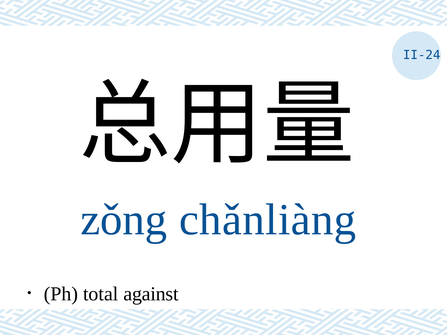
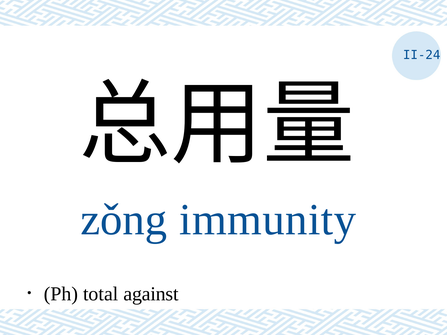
chǎnliàng: chǎnliàng -> immunity (268, 220)
